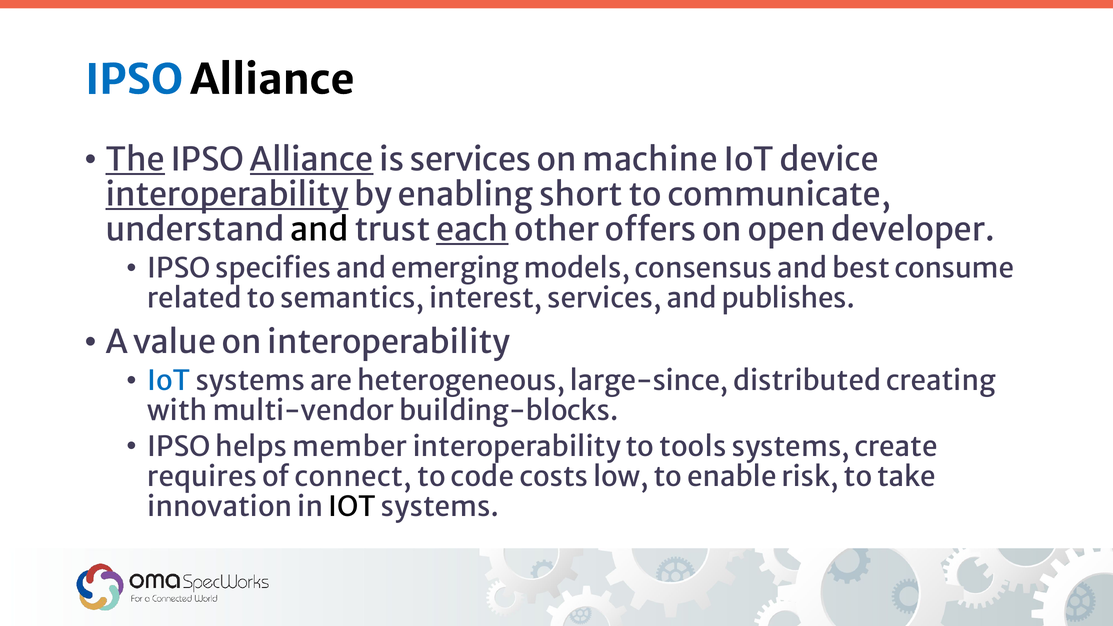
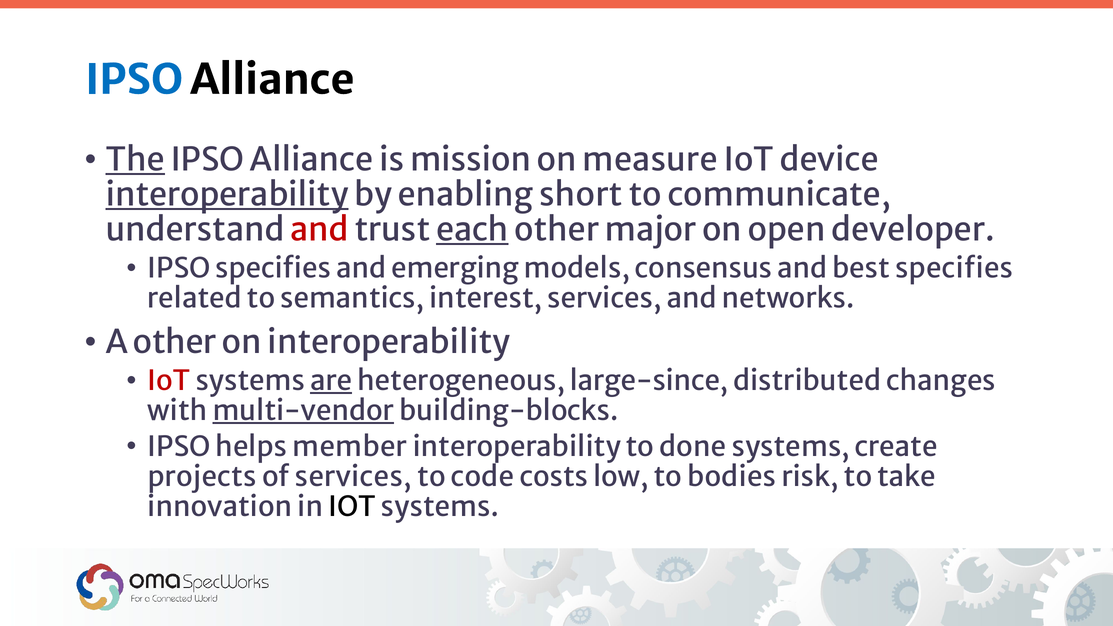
Alliance underline: present -> none (312, 160)
is services: services -> mission (471, 160)
machine: machine -> measure (650, 160)
and colour: black -> red (320, 230)
offers: offers -> major (651, 230)
best consume: consume -> specifies (954, 269)
publishes: publishes -> networks (788, 299)
A value: value -> other (175, 343)
IoT colour: blue -> red (169, 381)
are underline: none -> present (331, 381)
creating: creating -> changes (941, 381)
multi-vendor underline: none -> present (303, 411)
tools: tools -> done (693, 447)
requires: requires -> projects (202, 477)
of connect: connect -> services (353, 477)
enable: enable -> bodies (732, 477)
